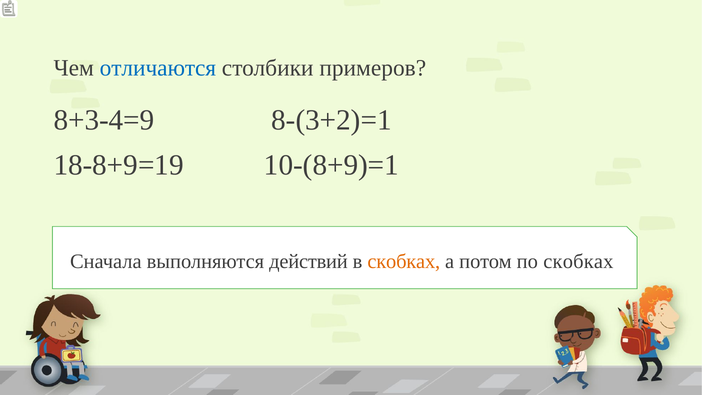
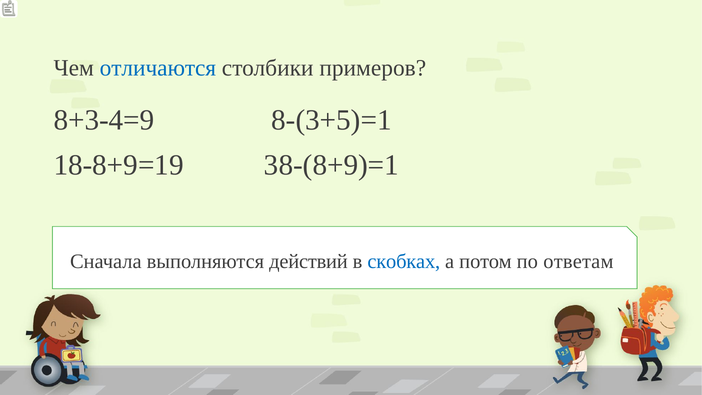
8-(3+2)=1: 8-(3+2)=1 -> 8-(3+5)=1 (331, 120)
10-(8+9)=1: 10-(8+9)=1 -> 38-(8+9)=1 (331, 165)
скобках colour: orange -> blue (404, 262)
по скобках: скобках -> ответам (578, 262)
